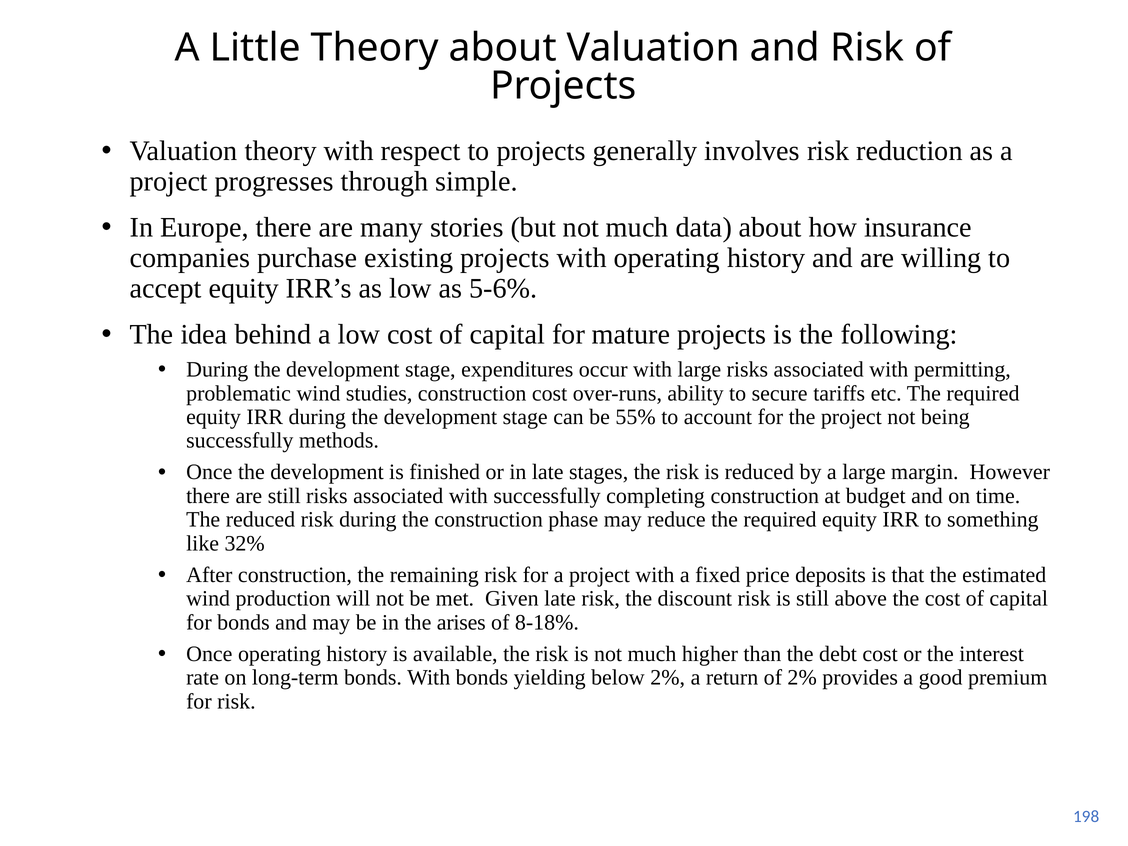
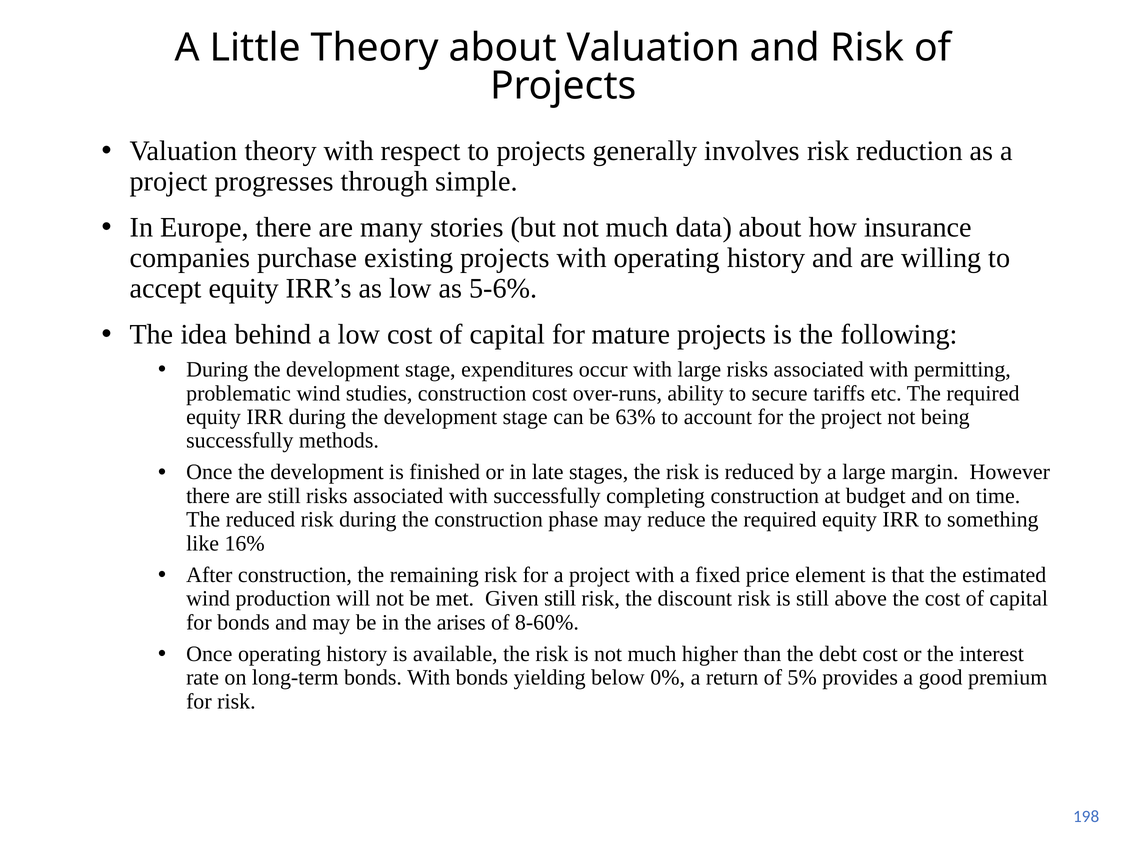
55%: 55% -> 63% (636, 417)
32%: 32% -> 16% (245, 543)
deposits: deposits -> element (830, 575)
Given late: late -> still (560, 599)
8-18%: 8-18% -> 8-60% (547, 622)
below 2%: 2% -> 0% (668, 678)
of 2%: 2% -> 5% (802, 678)
